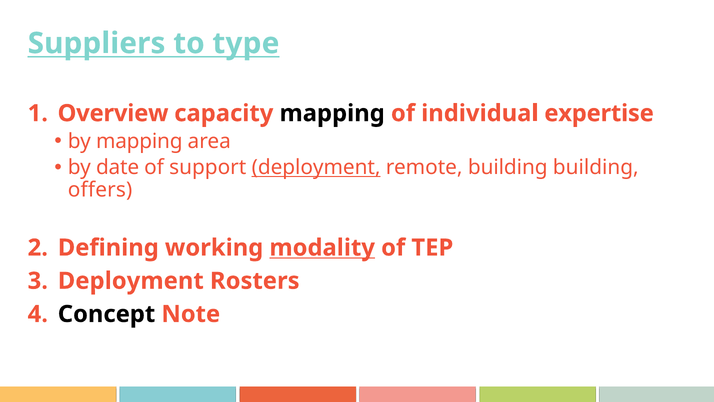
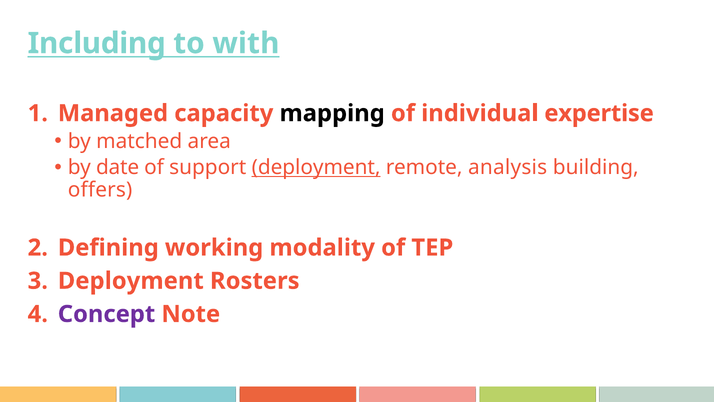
Suppliers: Suppliers -> Including (97, 43)
type: type -> with (246, 43)
Overview: Overview -> Managed (113, 113)
by mapping: mapping -> matched (139, 141)
remote building: building -> analysis (508, 167)
modality underline: present -> none (322, 248)
Concept colour: black -> purple (107, 314)
